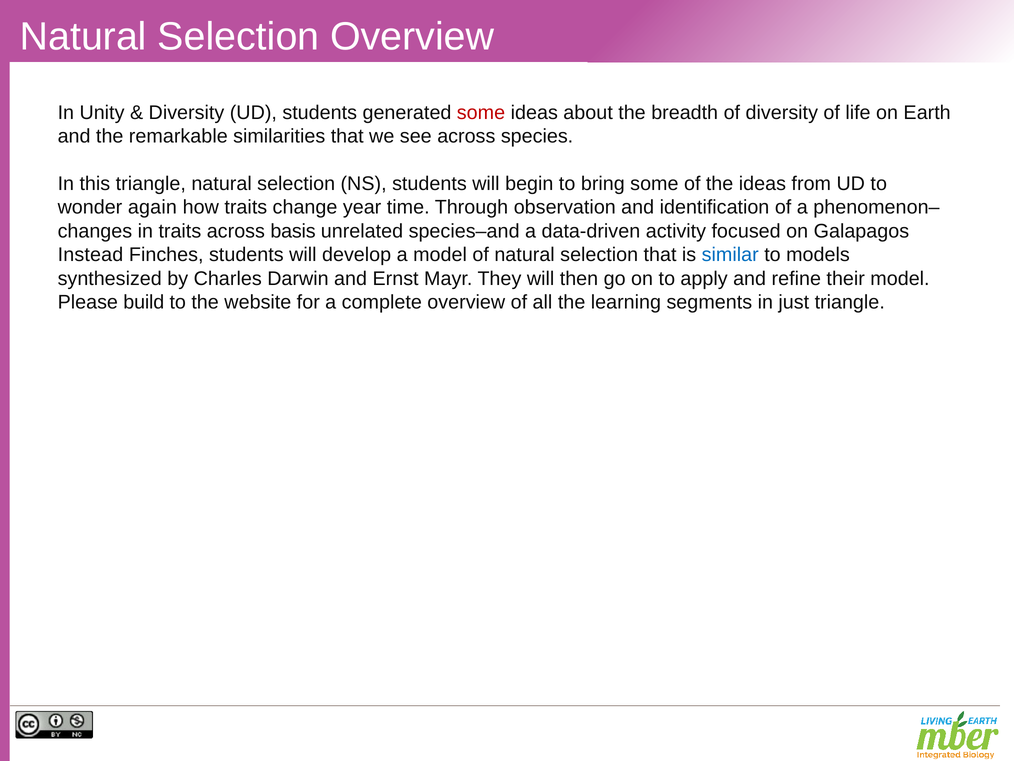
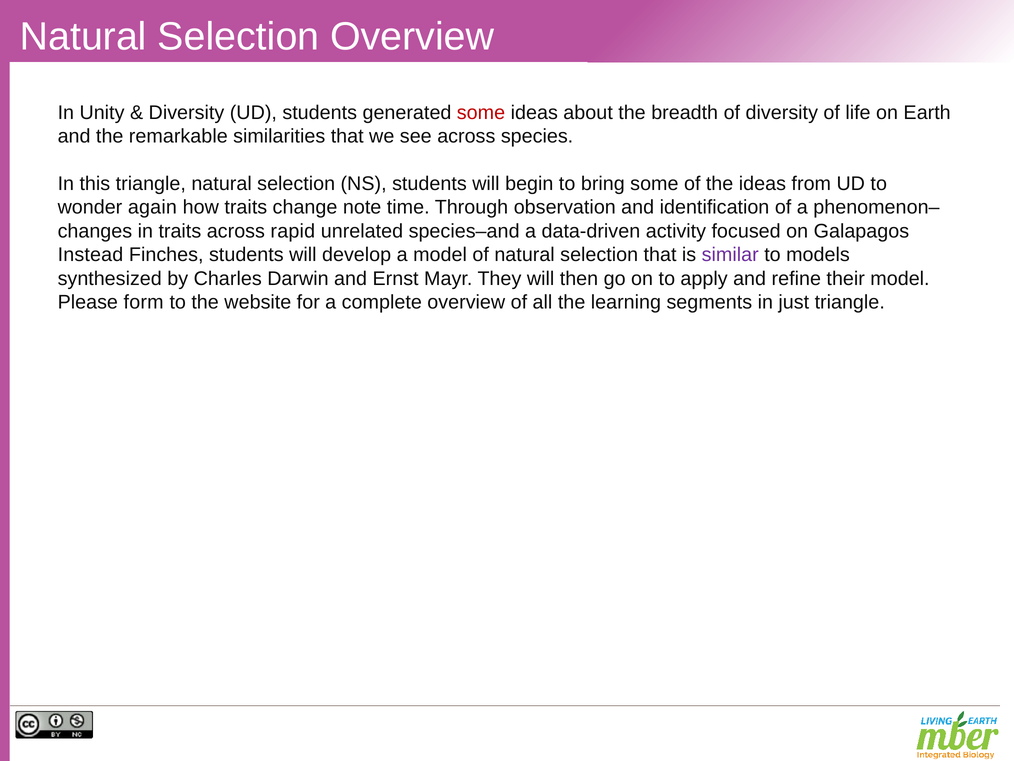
year: year -> note (362, 207)
basis: basis -> rapid (293, 231)
similar colour: blue -> purple (730, 255)
build: build -> form (144, 302)
